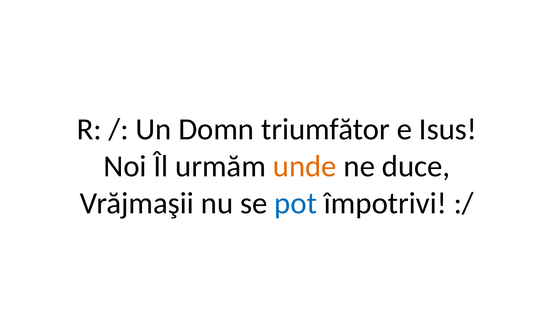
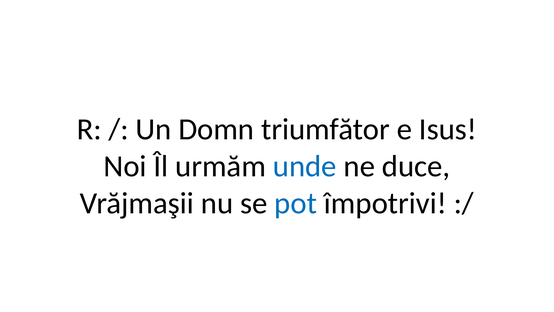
unde colour: orange -> blue (305, 166)
